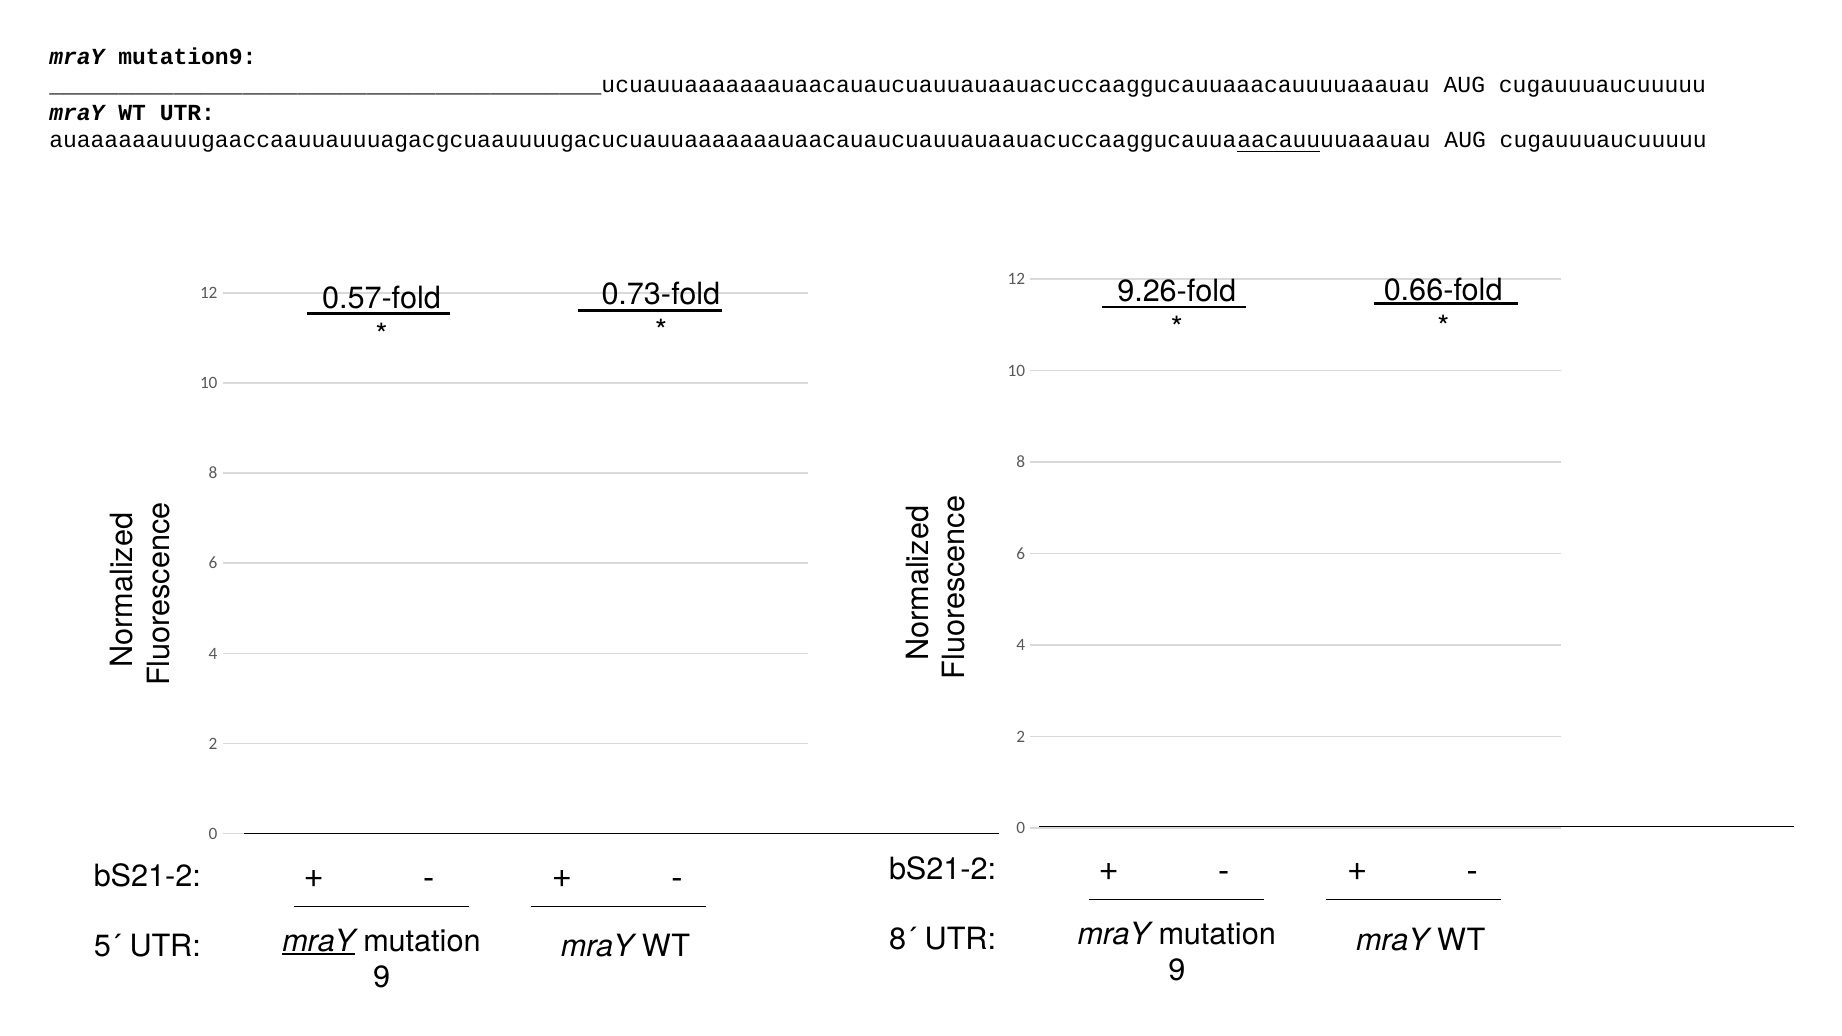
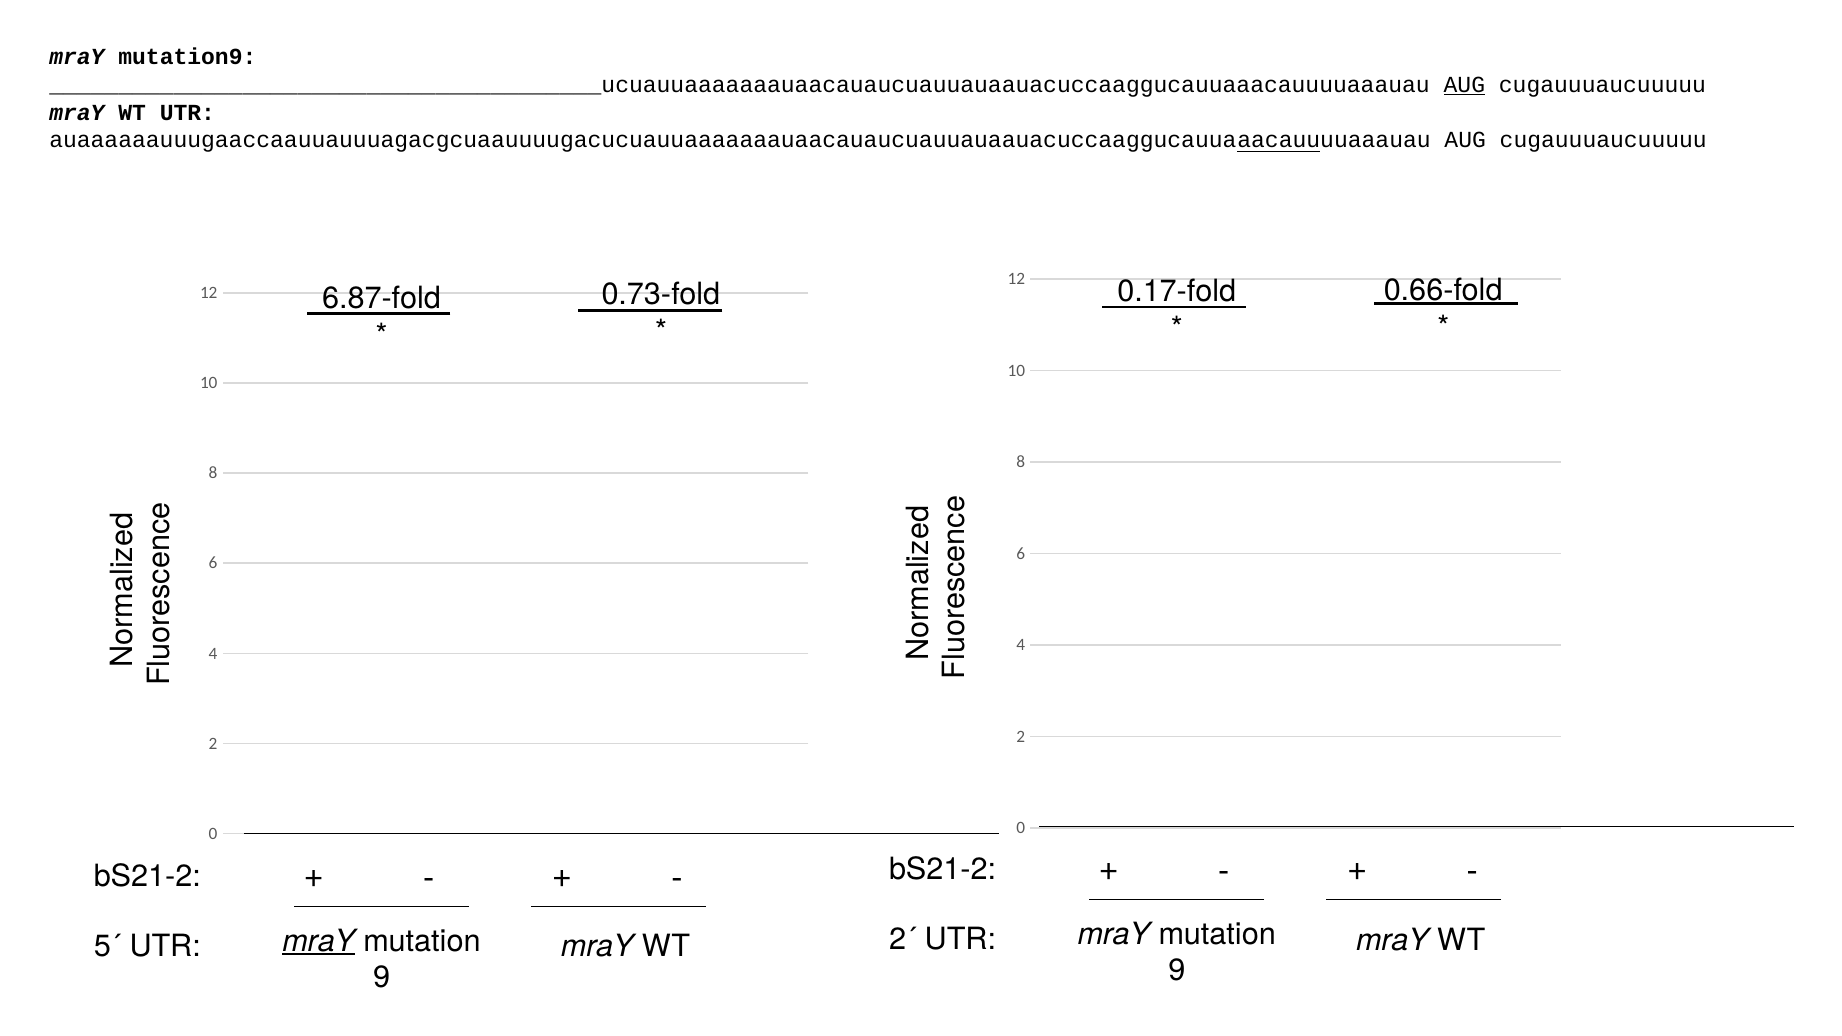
AUG underline: none -> present (1464, 85)
9.26-fold: 9.26-fold -> 0.17-fold (1177, 292)
0.57-fold: 0.57-fold -> 6.87-fold (382, 298)
8´: 8´ -> 2´ (903, 939)
